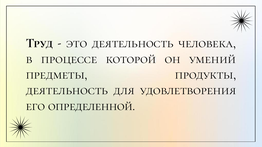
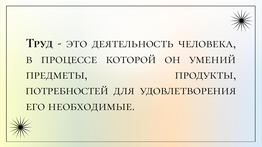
деятельность: деятельность -> потребностей (67, 90)
определенной: определенной -> необходимые (91, 106)
